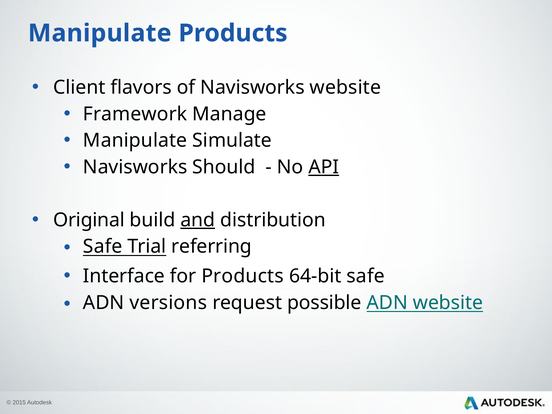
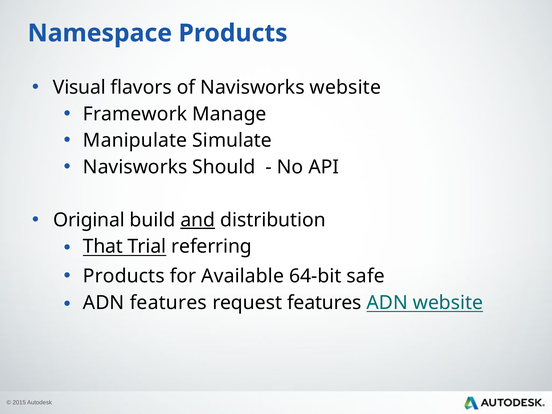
Manipulate: Manipulate -> Namespace (100, 33)
Client: Client -> Visual (79, 87)
API underline: present -> none (324, 167)
Safe: Safe -> That (103, 247)
Interface: Interface -> Products (124, 276)
for Products: Products -> Available (243, 276)
ADN versions: versions -> features (168, 303)
request possible: possible -> features (324, 303)
